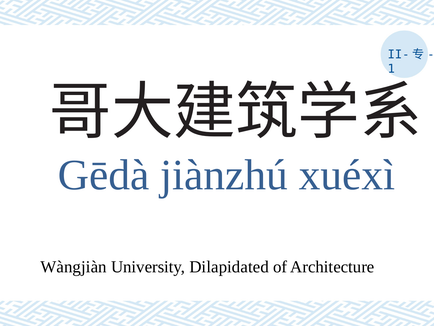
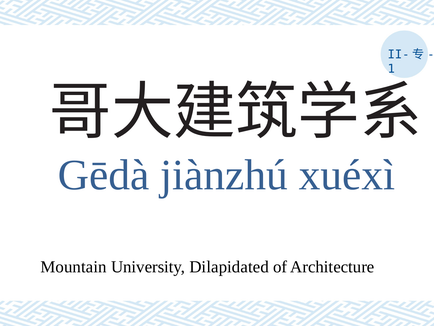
Wàngjiàn: Wàngjiàn -> Mountain (74, 267)
